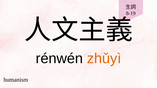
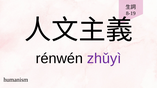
zhǔyì colour: orange -> purple (104, 59)
